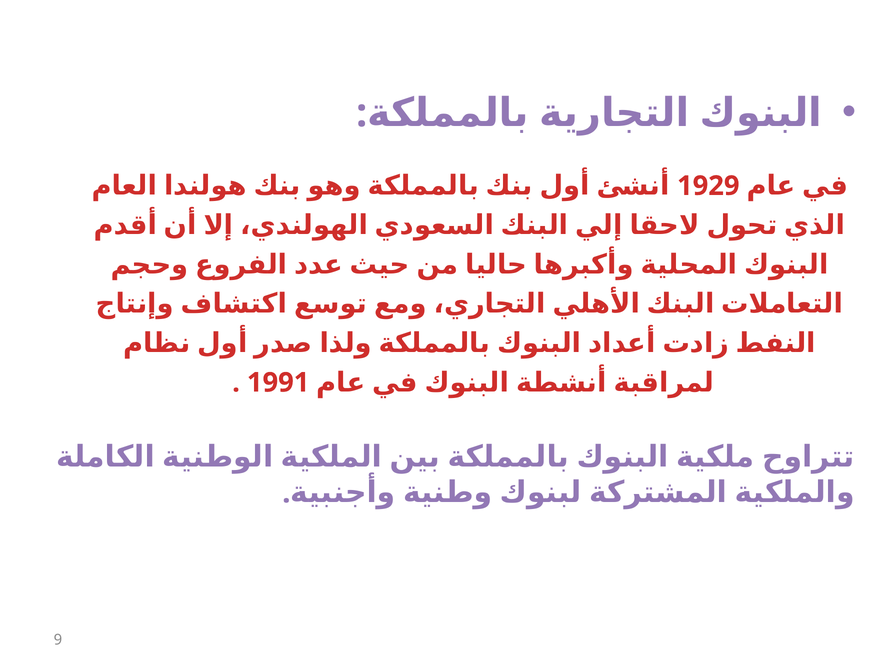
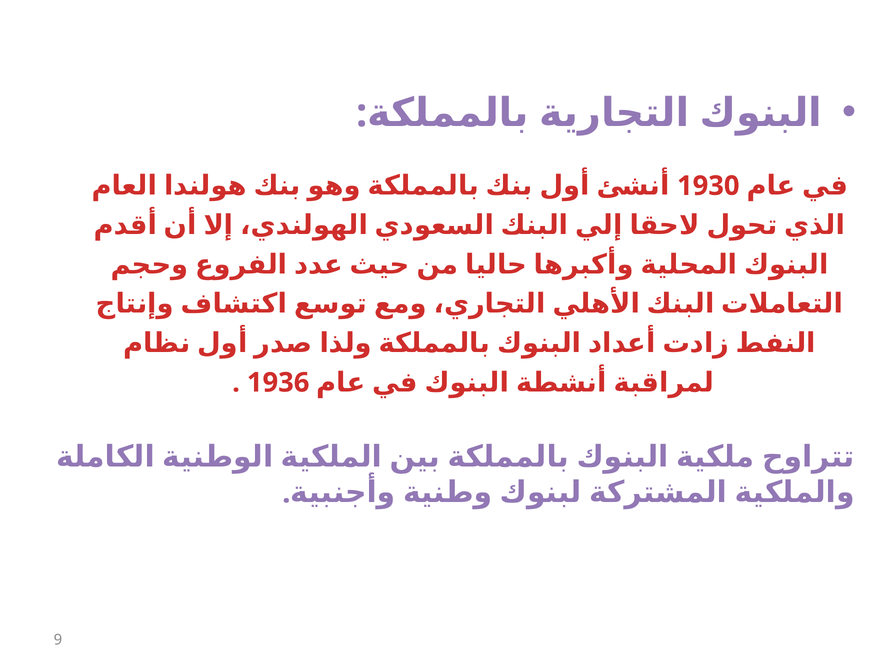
1929: 1929 -> 1930 (708, 186)
1991: 1991 -> 1936 (278, 383)
